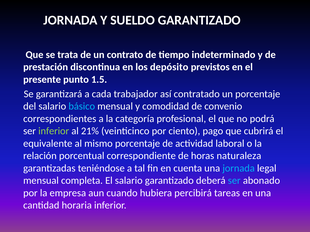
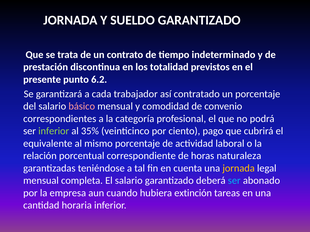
depósito: depósito -> totalidad (169, 67)
1.5: 1.5 -> 6.2 (99, 80)
básico colour: light blue -> pink (82, 106)
21%: 21% -> 35% (90, 131)
jornada colour: light blue -> yellow (239, 168)
percibirá: percibirá -> extinción (193, 193)
